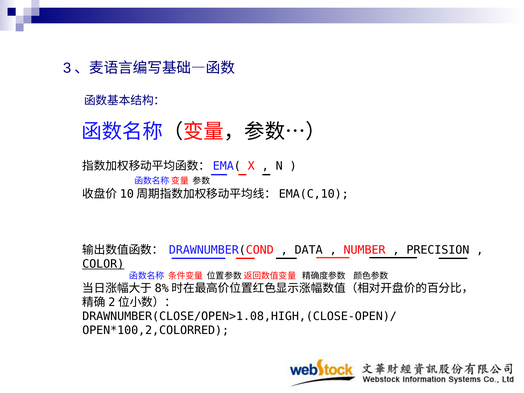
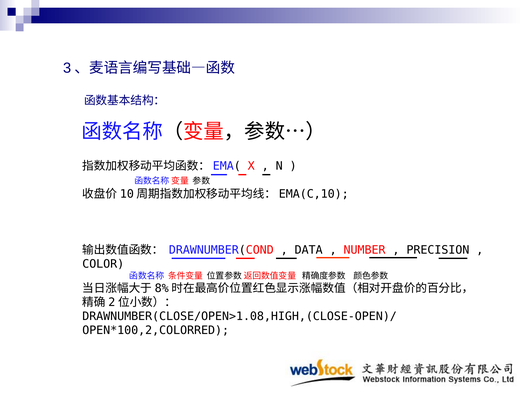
COLOR underline: present -> none (103, 264)
